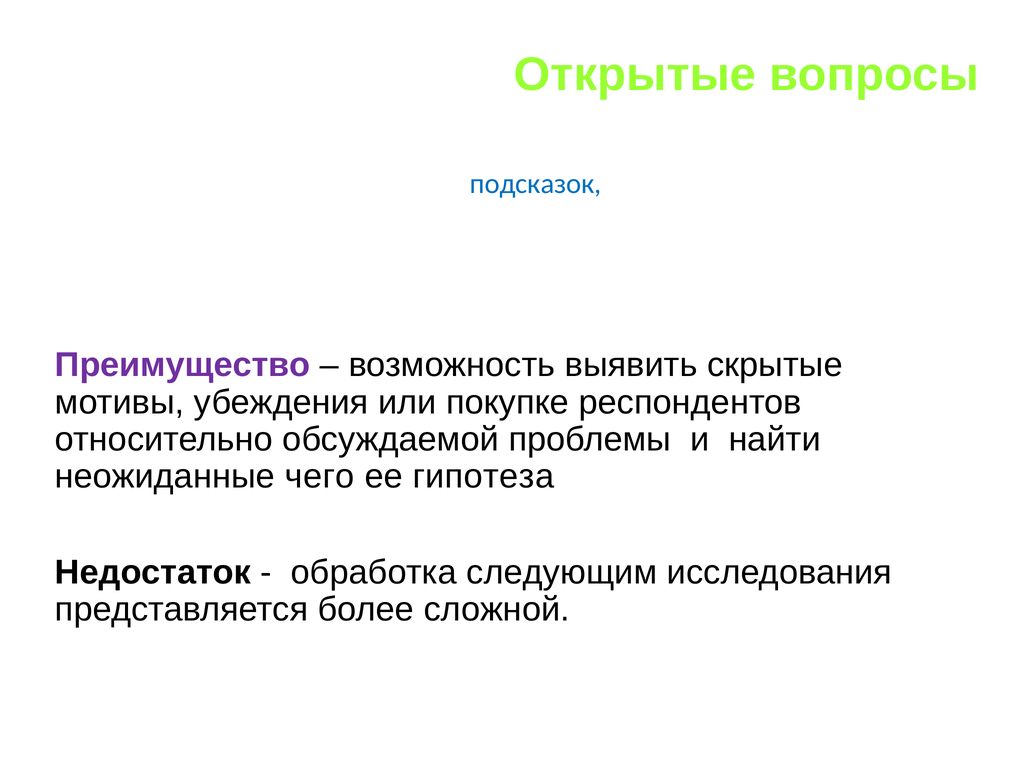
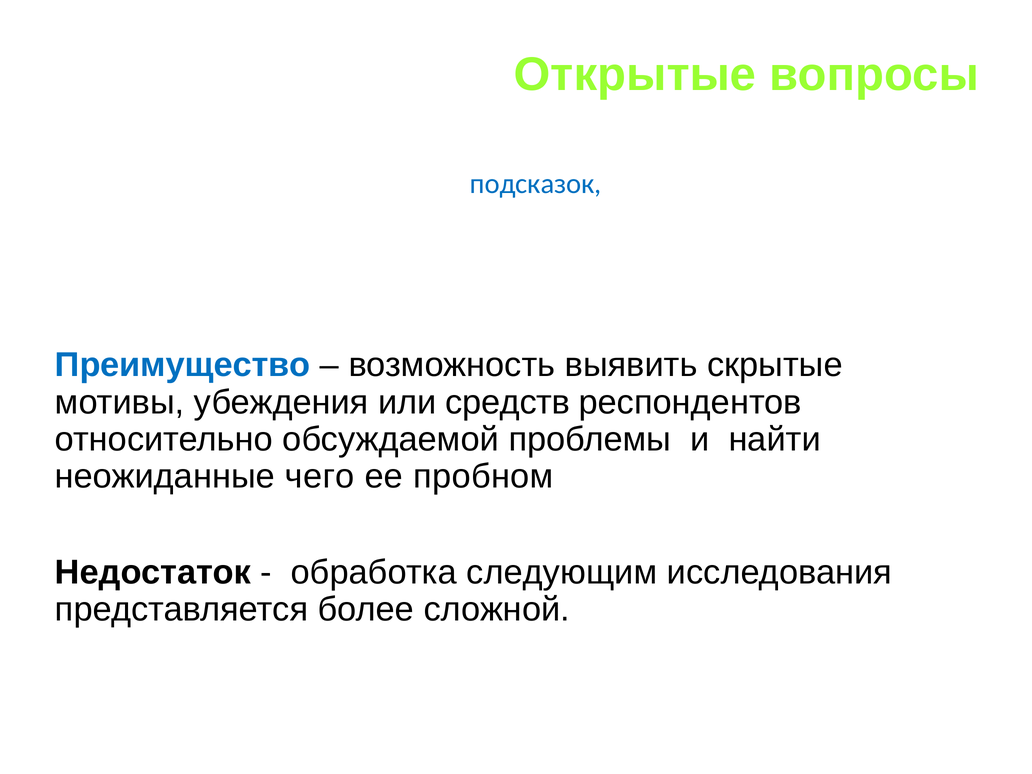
Преимущество colour: purple -> blue (183, 365)
покупке: покупке -> средств (508, 402)
гипотеза: гипотеза -> пробном (483, 477)
